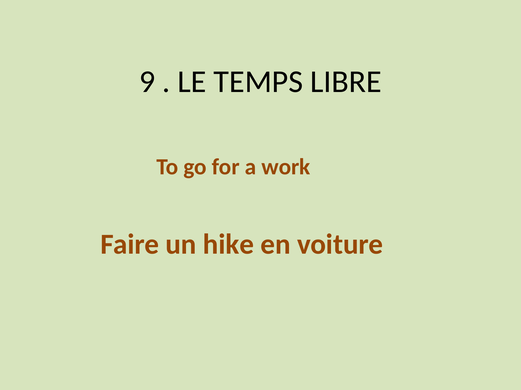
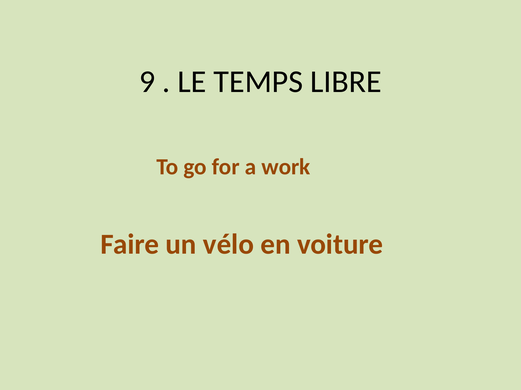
hike: hike -> vélo (228, 245)
